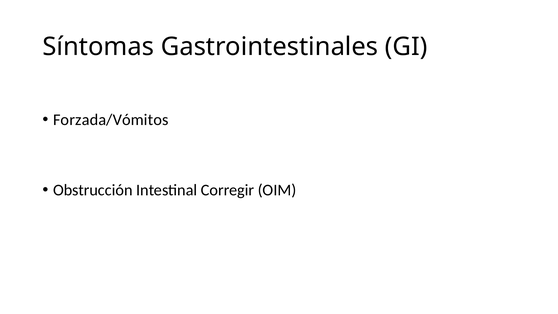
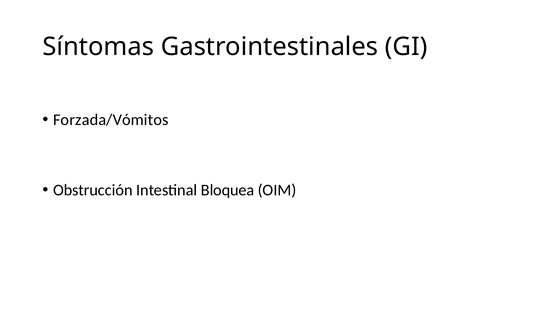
Corregir: Corregir -> Bloquea (228, 190)
